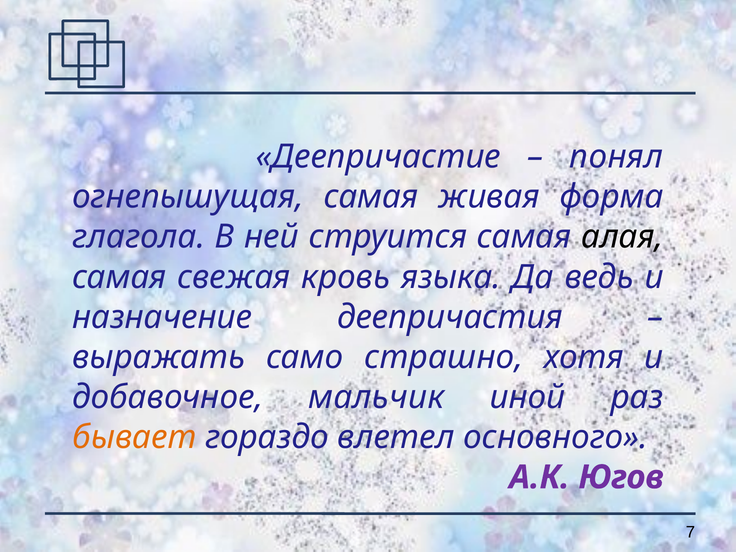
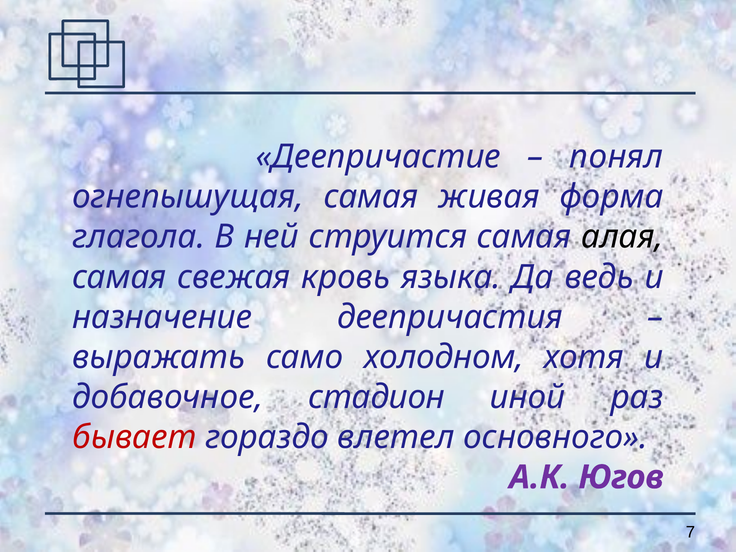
страшно: страшно -> холодном (444, 357)
мальчик: мальчик -> стадион (377, 397)
бывает colour: orange -> red (134, 437)
